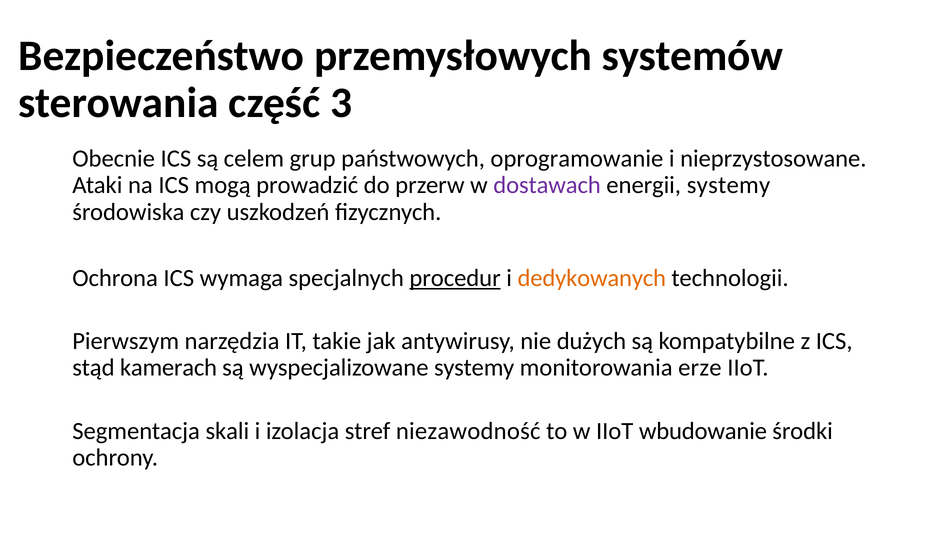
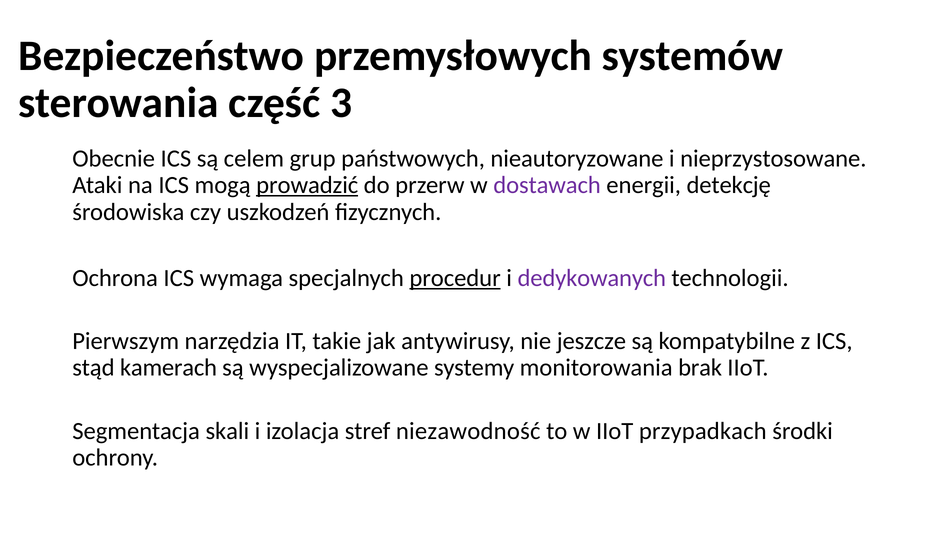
oprogramowanie: oprogramowanie -> nieautoryzowane (577, 159)
prowadzić underline: none -> present (307, 185)
energii systemy: systemy -> detekcję (729, 185)
dedykowanych colour: orange -> purple (592, 278)
dużych: dużych -> jeszcze (591, 341)
erze: erze -> brak (700, 368)
wbudowanie: wbudowanie -> przypadkach (703, 431)
